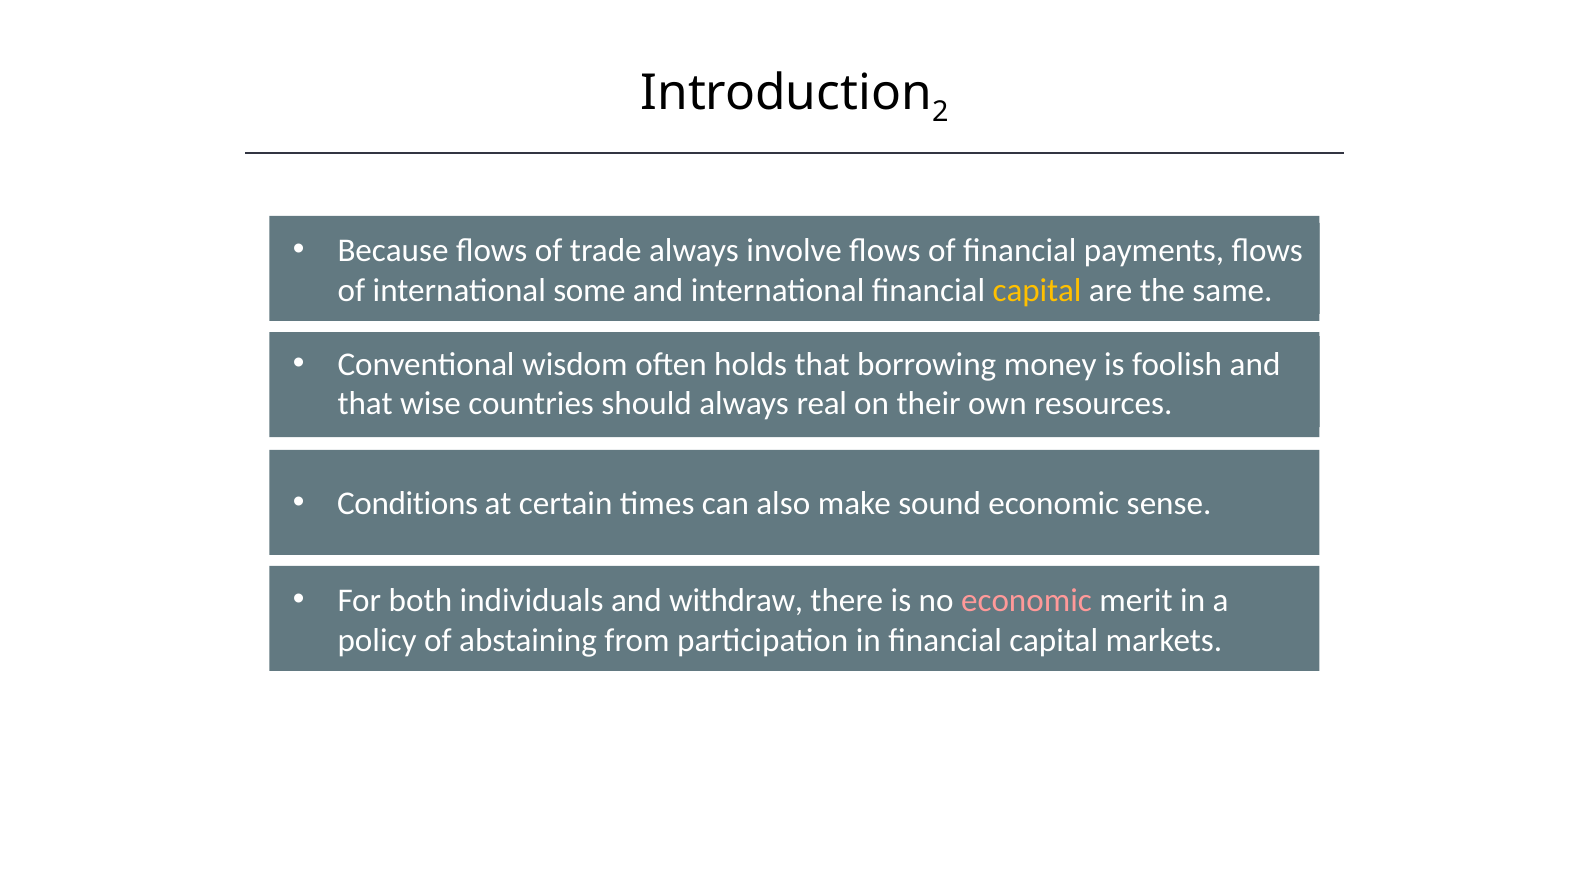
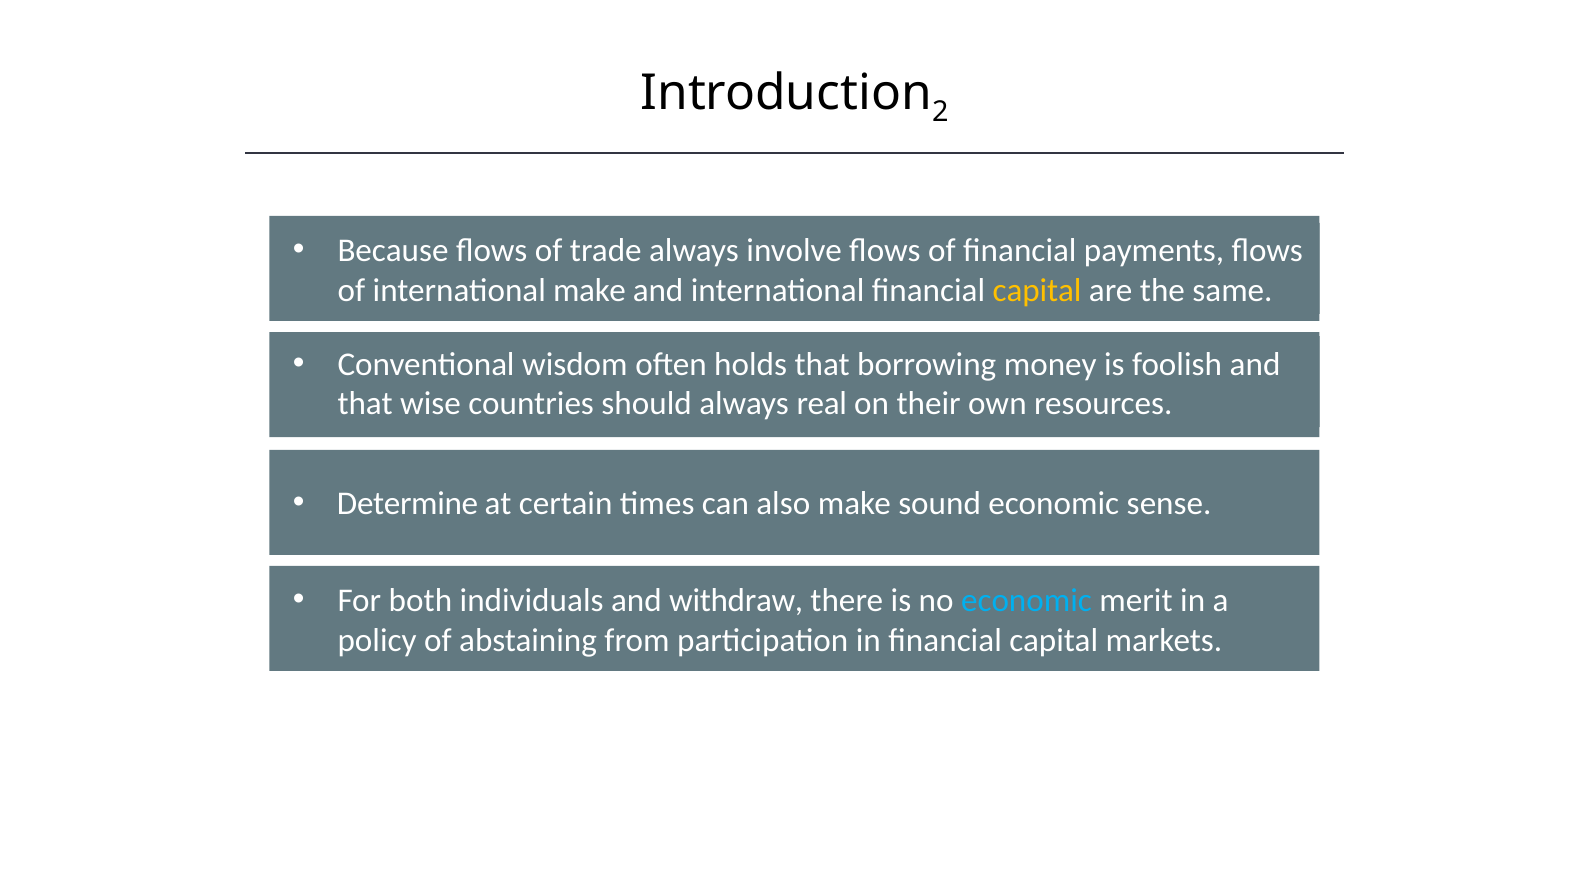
international some: some -> make (590, 291)
Conditions: Conditions -> Determine (408, 503)
economic colour: pink -> light blue (1026, 601)
